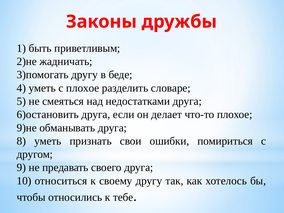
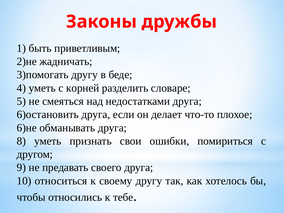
с плохое: плохое -> корней (83, 88)
9)не: 9)не -> 6)не (27, 128)
